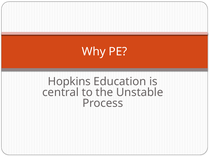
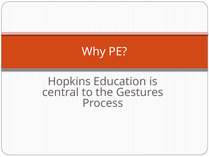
Unstable: Unstable -> Gestures (140, 92)
